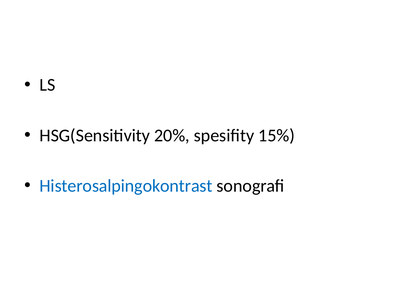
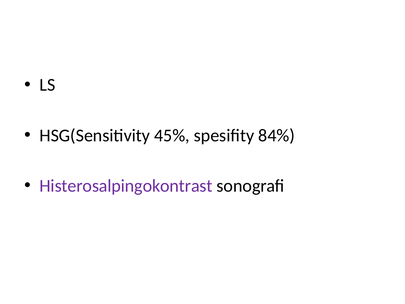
20%: 20% -> 45% (172, 135)
15%: 15% -> 84% (277, 135)
Histerosalpingokontrast colour: blue -> purple (126, 186)
